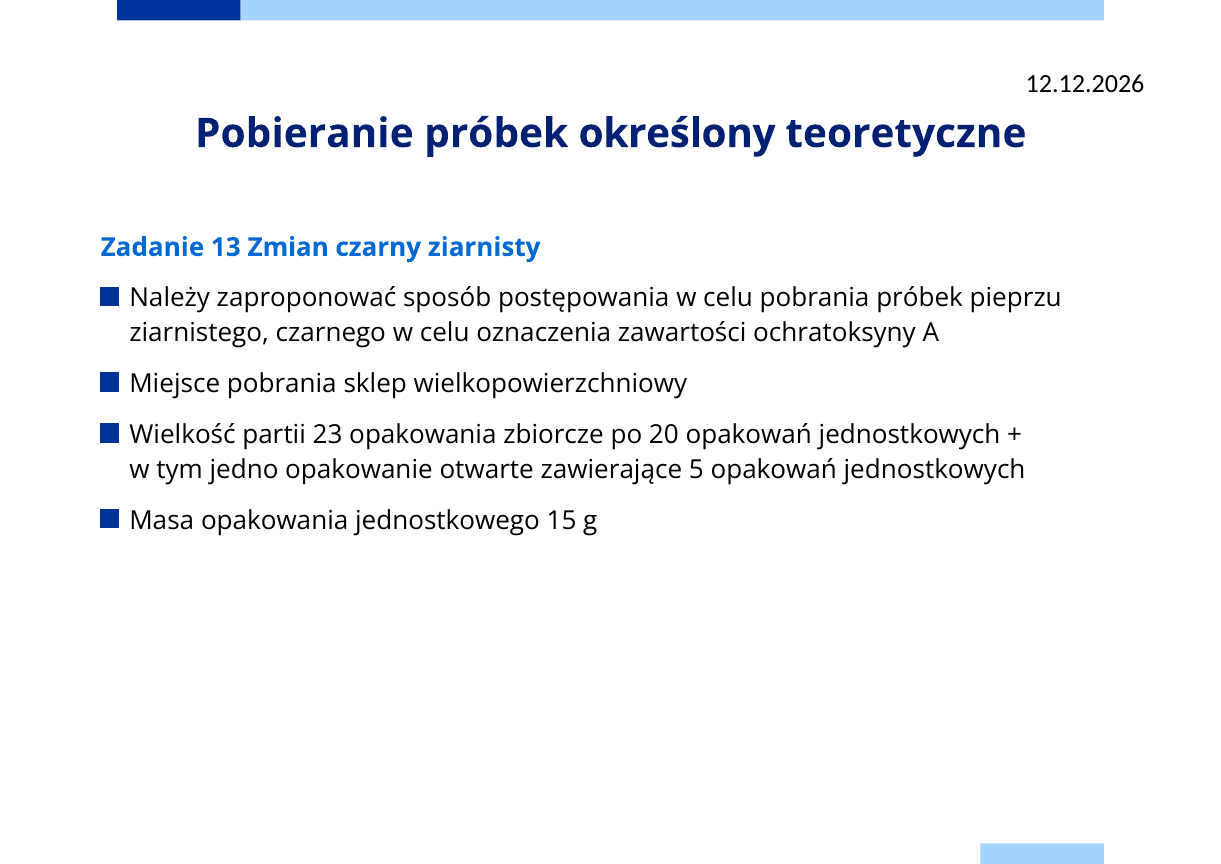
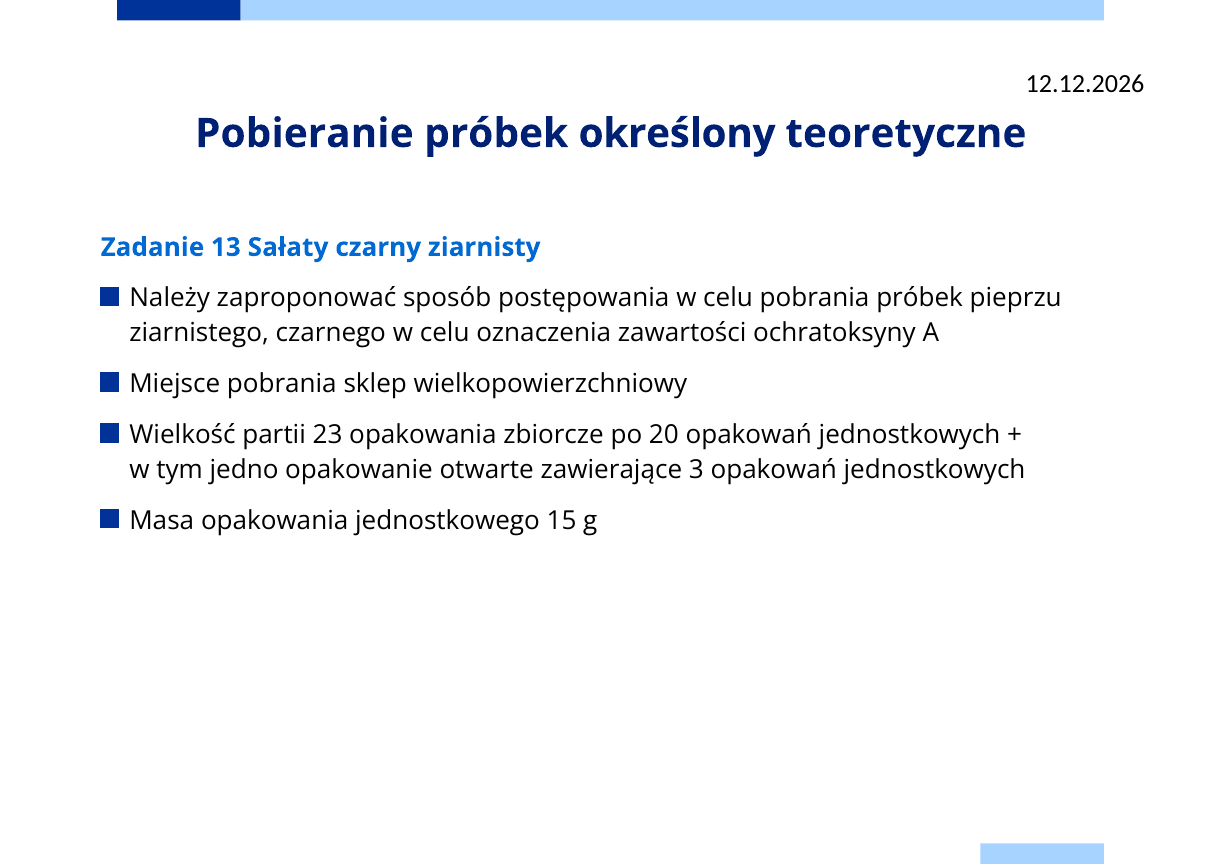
Zmian: Zmian -> Sałaty (288, 247)
5: 5 -> 3 (696, 469)
